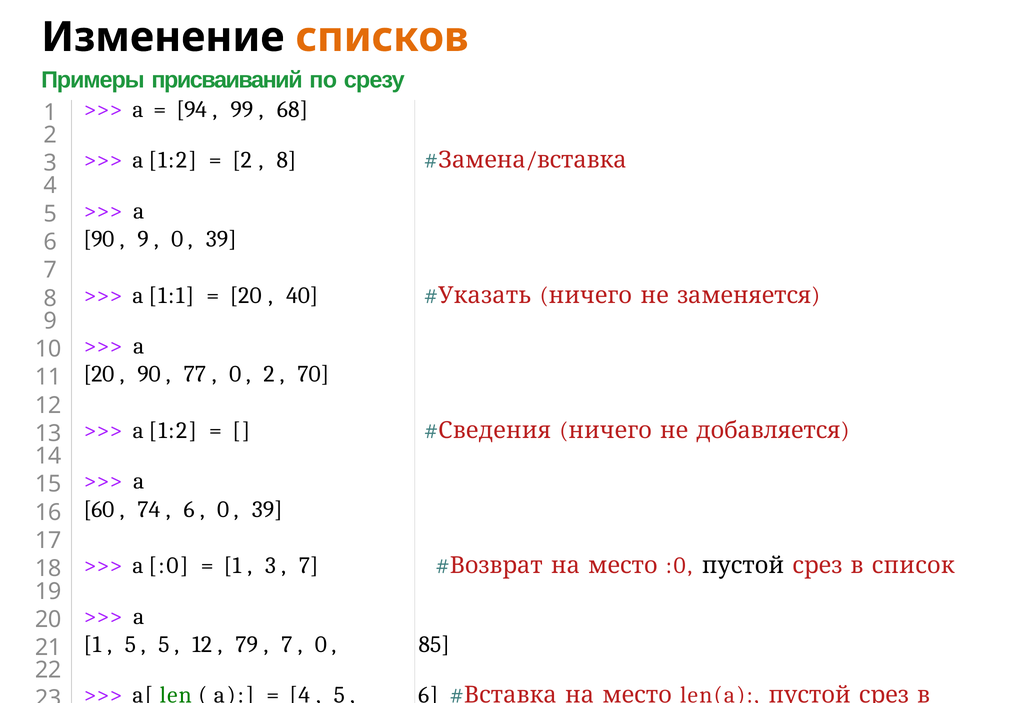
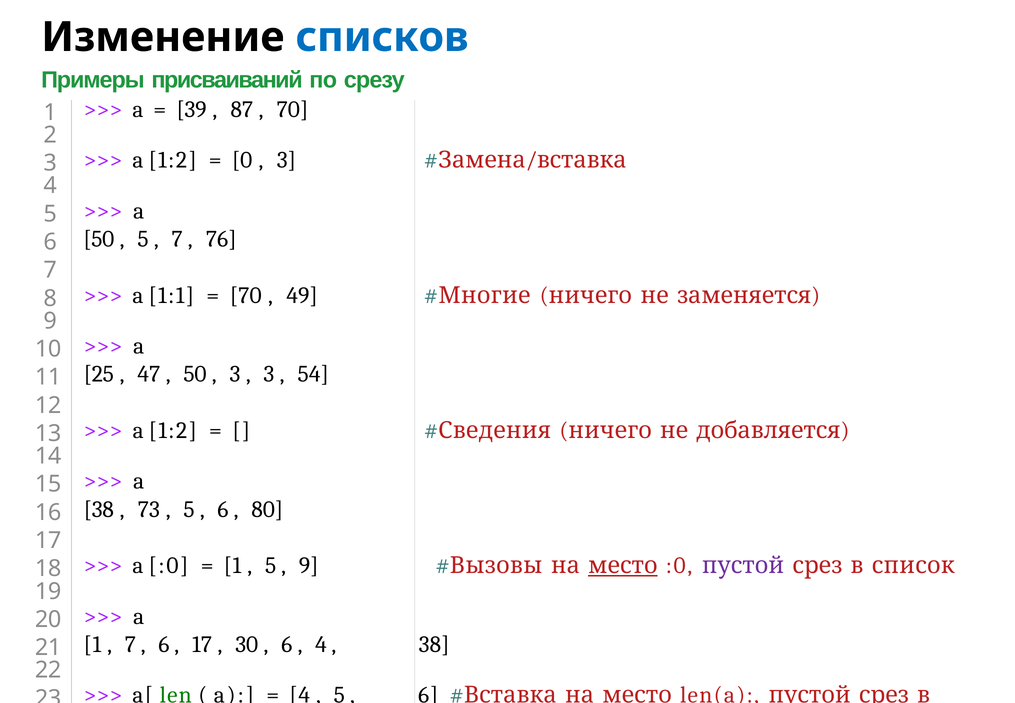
списков colour: orange -> blue (382, 37)
94: 94 -> 39 (192, 109)
99: 99 -> 87 (242, 109)
68: 68 -> 70 (293, 109)
2: 2 -> 0 (242, 160)
8: 8 -> 3 (286, 160)
6 90: 90 -> 50 (99, 239)
9: 9 -> 5 (143, 239)
0: 0 -> 7 (177, 239)
39: 39 -> 76 (221, 239)
20: 20 -> 70 (246, 295)
40: 40 -> 49 (302, 295)
Указать: Указать -> Многие (485, 295)
11 20: 20 -> 25 (99, 374)
90: 90 -> 47 (149, 374)
77: 77 -> 50 (195, 374)
0: 0 -> 3 (235, 374)
2: 2 -> 3 (269, 374)
70: 70 -> 54 (313, 374)
16 60: 60 -> 38 (99, 509)
74: 74 -> 73 (149, 509)
6: 6 -> 5 (189, 509)
0: 0 -> 6 (223, 509)
39: 39 -> 80 (267, 509)
3: 3 -> 5 (271, 565)
7: 7 -> 9 (309, 565)
Возврат: Возврат -> Вызовы (496, 565)
место underline: none -> present (623, 565)
пустой colour: black -> purple (743, 565)
5: 5 -> 7 (130, 644)
5: 5 -> 6 (164, 644)
12: 12 -> 17 (202, 644)
79: 79 -> 30 (247, 644)
7: 7 -> 6 (287, 644)
0: 0 -> 4 (321, 644)
85: 85 -> 38 (434, 644)
